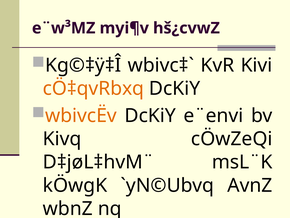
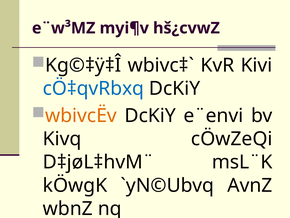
cÖ‡qvRbxq colour: orange -> blue (93, 88)
